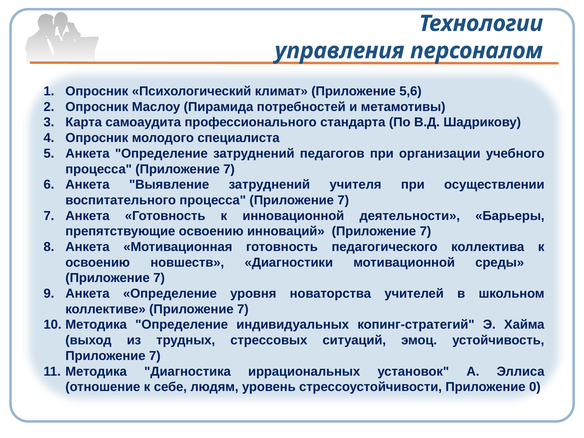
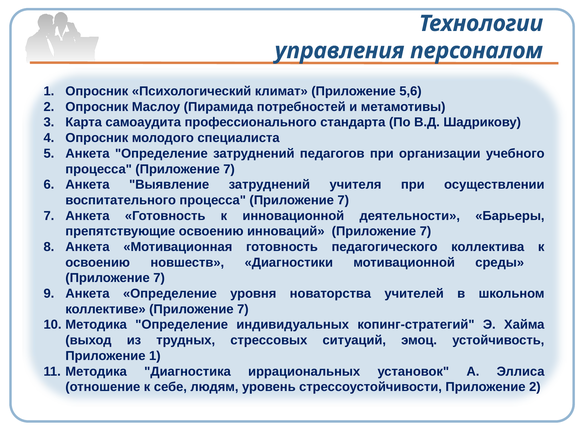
7: 7 -> 1 (155, 356)
Приложение 0: 0 -> 2 (535, 387)
